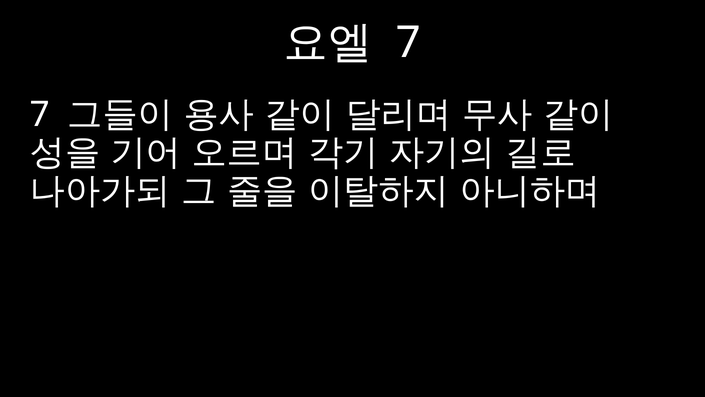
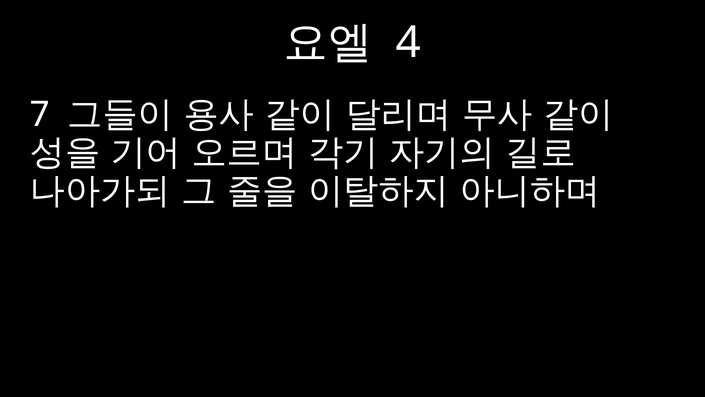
7: 7 -> 4 (408, 42)
